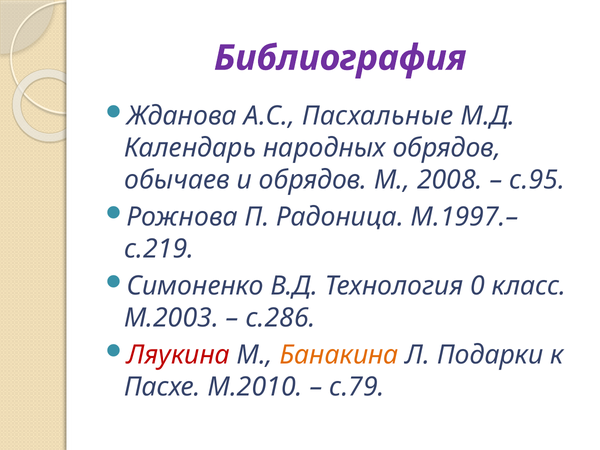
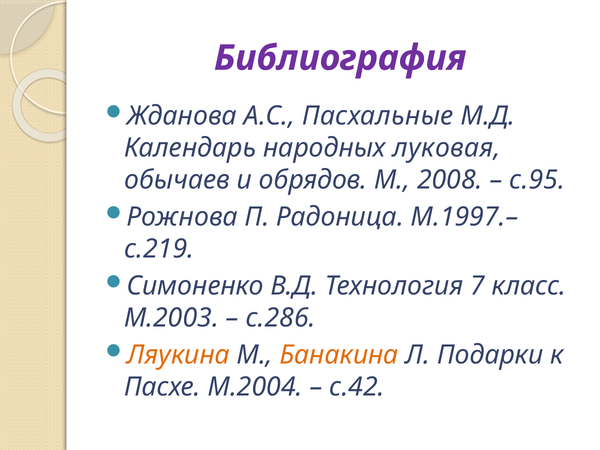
народных обрядов: обрядов -> луковая (447, 148)
0: 0 -> 7 (477, 286)
Ляукина colour: red -> orange (178, 355)
М.2010: М.2010 -> М.2004 (255, 387)
с.79: с.79 -> с.42 (357, 387)
